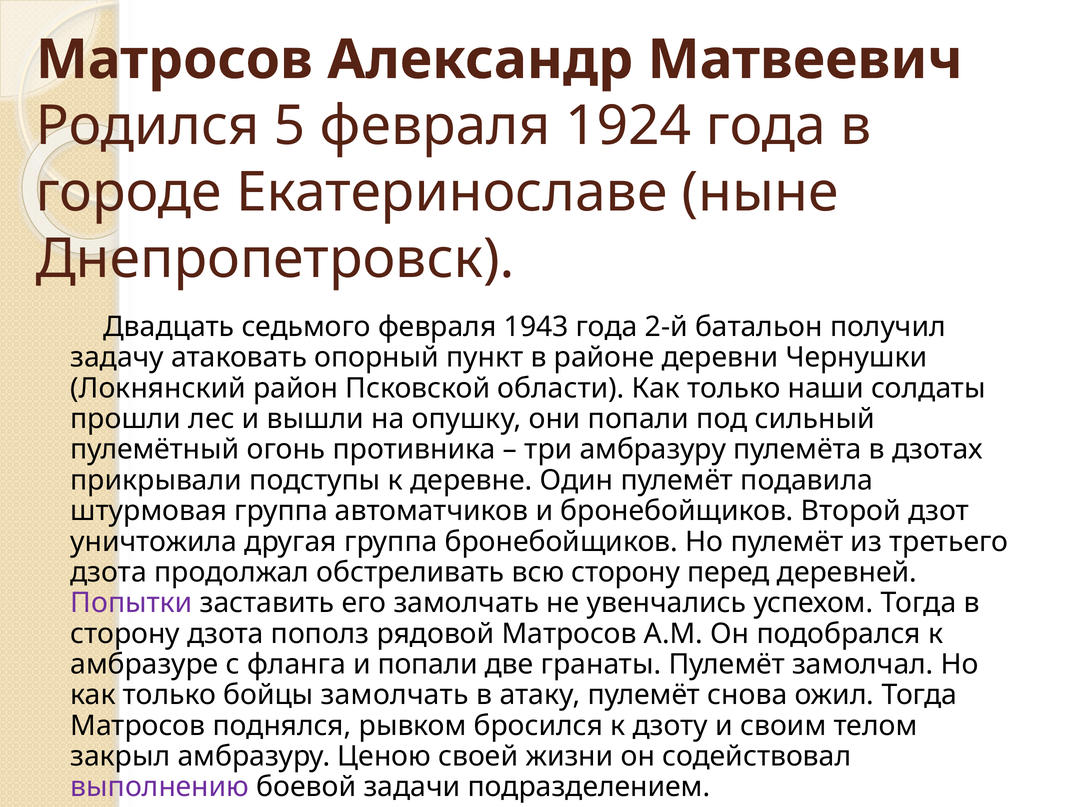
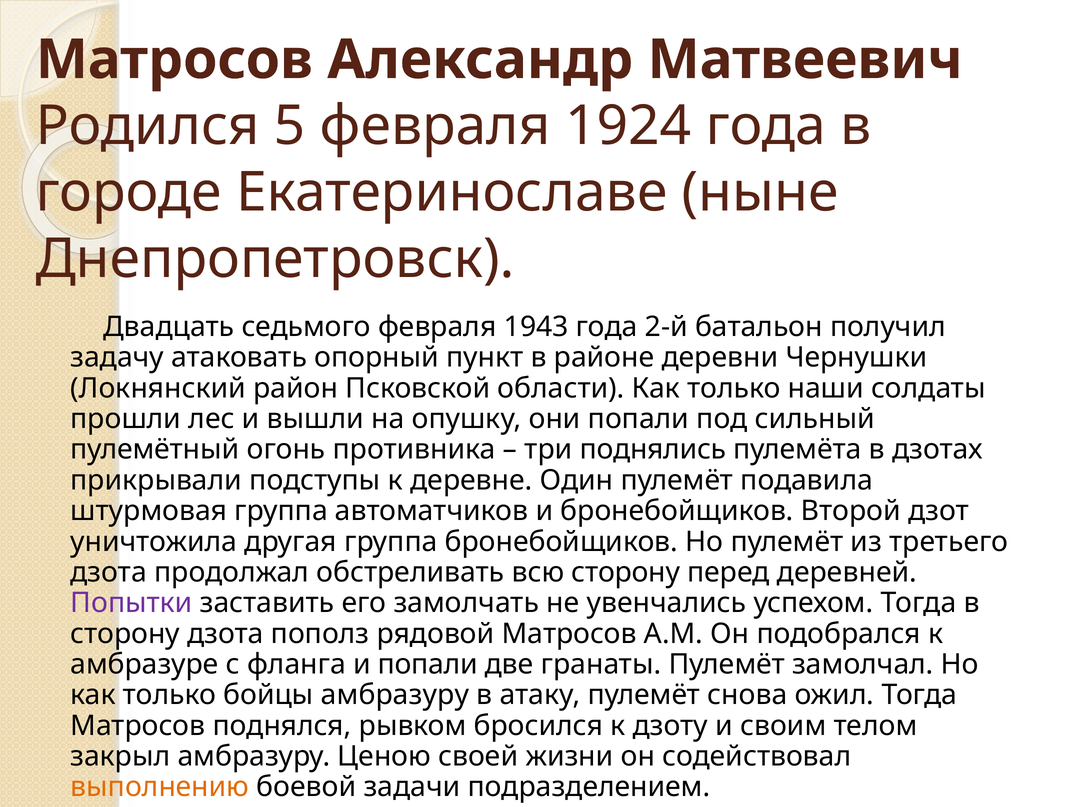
три амбразуру: амбразуру -> поднялись (653, 450)
бойцы замолчать: замолчать -> амбразуру (395, 695)
выполнению colour: purple -> orange (160, 787)
